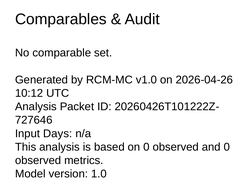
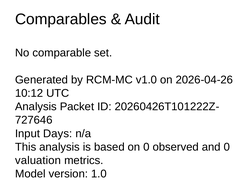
observed: observed -> valuation (38, 160)
